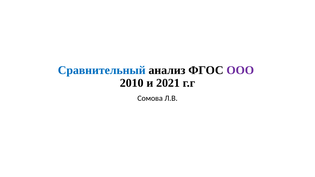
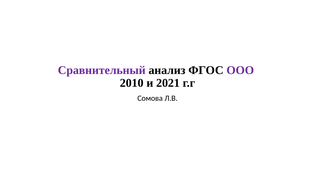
Сравнительный colour: blue -> purple (102, 70)
